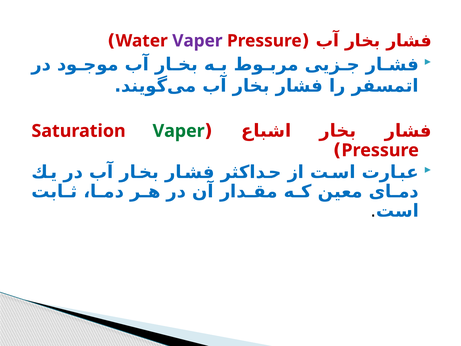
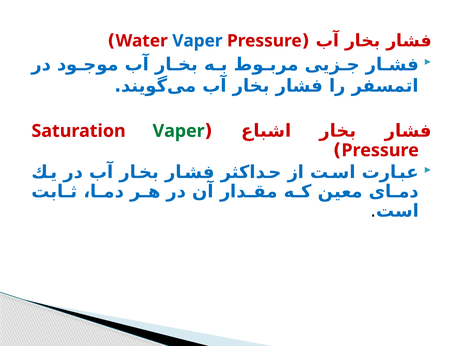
Vaper colour: purple -> blue (197, 41)
